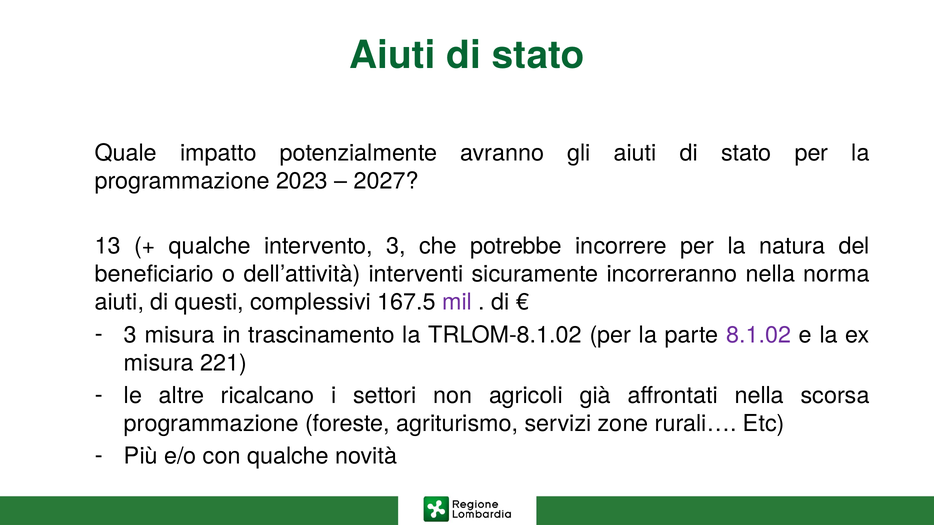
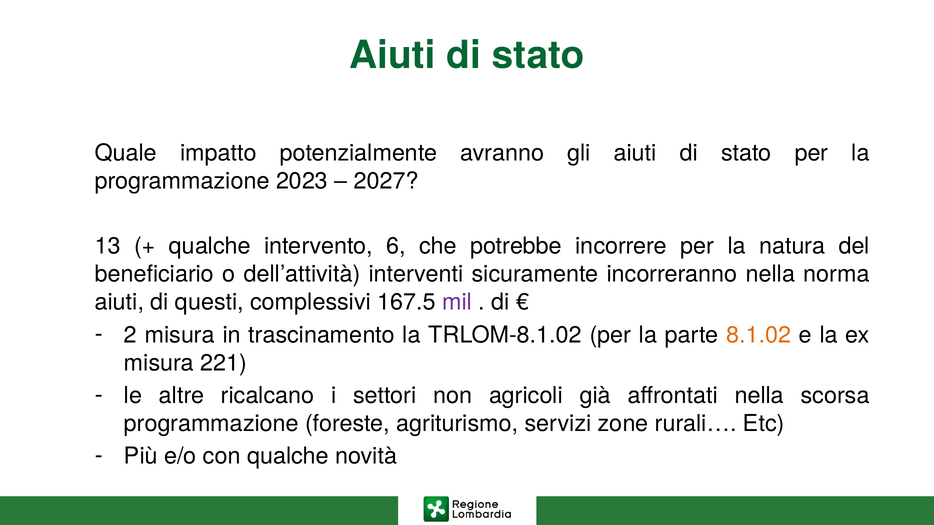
intervento 3: 3 -> 6 (396, 246)
3: 3 -> 2 (130, 335)
8.1.02 colour: purple -> orange (759, 335)
